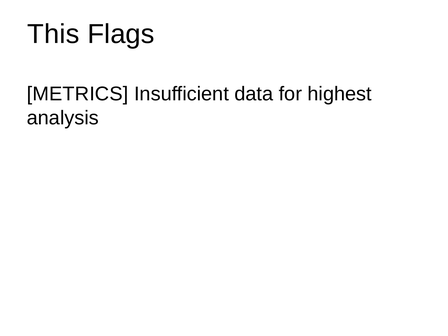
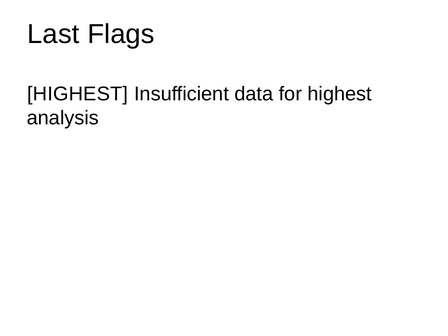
This: This -> Last (53, 34)
METRICS: METRICS -> HIGHEST (78, 94)
